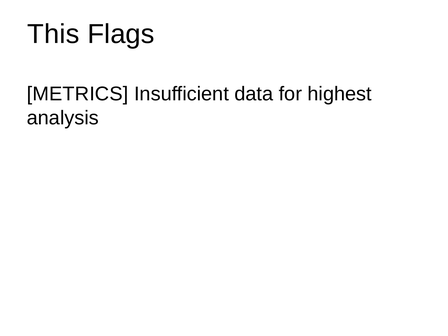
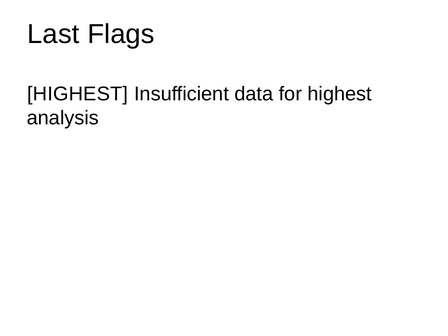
This: This -> Last (53, 34)
METRICS: METRICS -> HIGHEST (78, 94)
